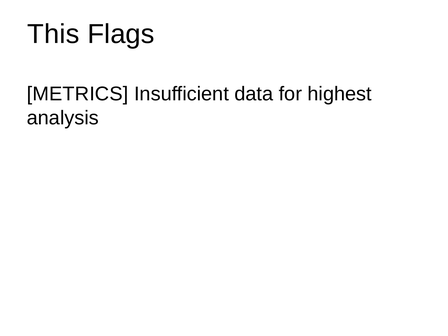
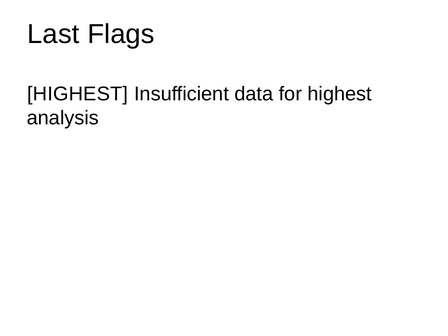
This: This -> Last (53, 34)
METRICS: METRICS -> HIGHEST (78, 94)
